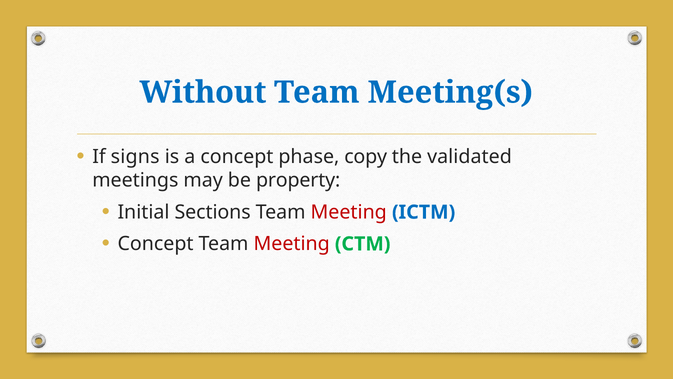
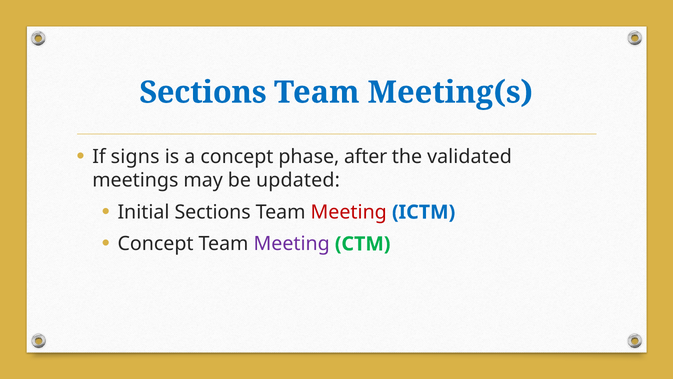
Without: Without -> Sections (203, 92)
copy: copy -> after (366, 157)
property: property -> updated (298, 180)
Meeting colour: red -> purple (292, 244)
